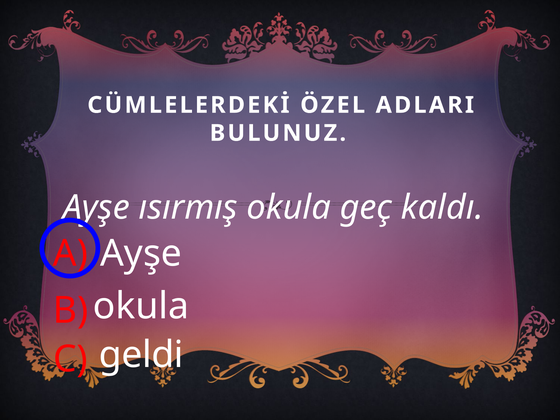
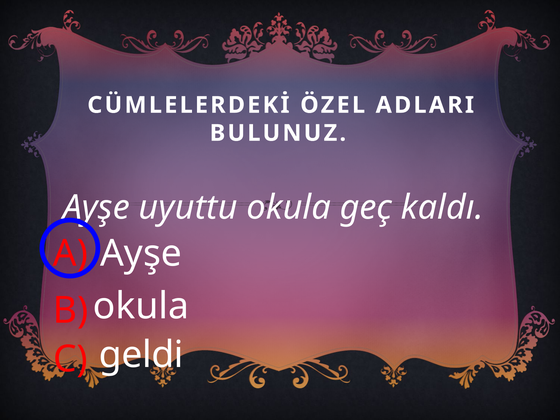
ısırmış: ısırmış -> uyuttu (188, 208)
